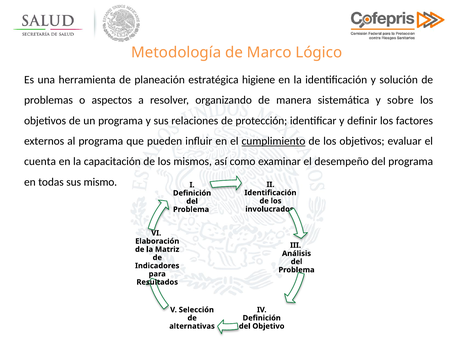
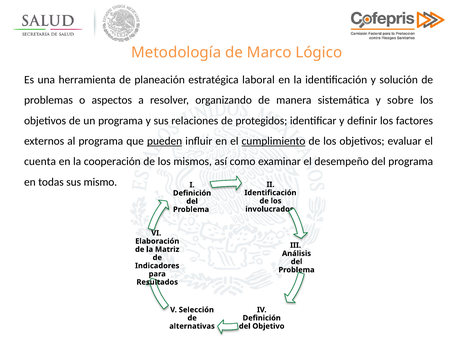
higiene: higiene -> laboral (258, 80)
protección: protección -> protegidos (261, 120)
pueden underline: none -> present (165, 141)
capacitación: capacitación -> cooperación (112, 161)
